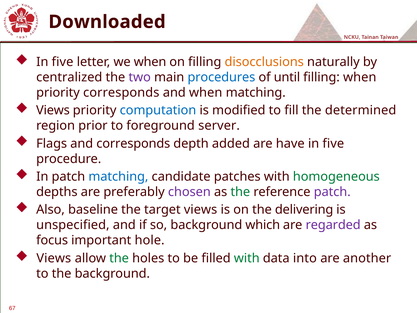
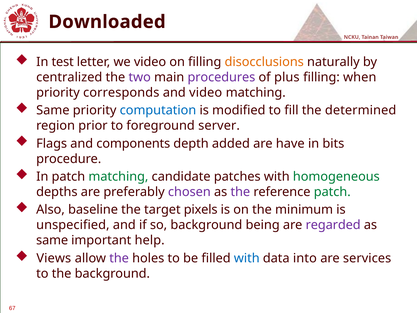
five: five -> test (63, 62)
we when: when -> video (150, 62)
procedures colour: blue -> purple (221, 77)
until: until -> plus (287, 77)
and when: when -> video (206, 92)
Views: Views -> Same (53, 110)
and corresponds: corresponds -> components (133, 143)
five: five -> bits (333, 143)
matching colour: blue -> green (118, 177)
the colour: green -> purple (240, 192)
patch colour: purple -> green (332, 192)
target views: views -> pixels (201, 210)
delivering: delivering -> minimum (304, 210)
which: which -> being (263, 225)
focus: focus -> same (52, 240)
hole: hole -> help (150, 240)
the colour: green -> purple (119, 258)
with colour: green -> blue (247, 258)
another: another -> services (367, 258)
